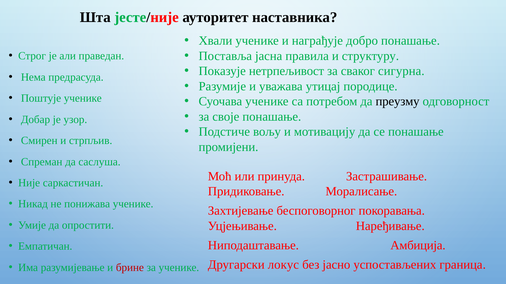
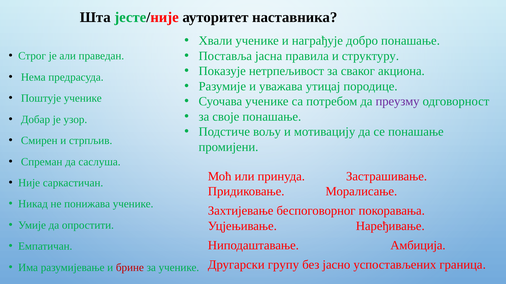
сигурна: сигурна -> акциона (401, 71)
преузму colour: black -> purple (398, 102)
локус: локус -> групу (283, 265)
